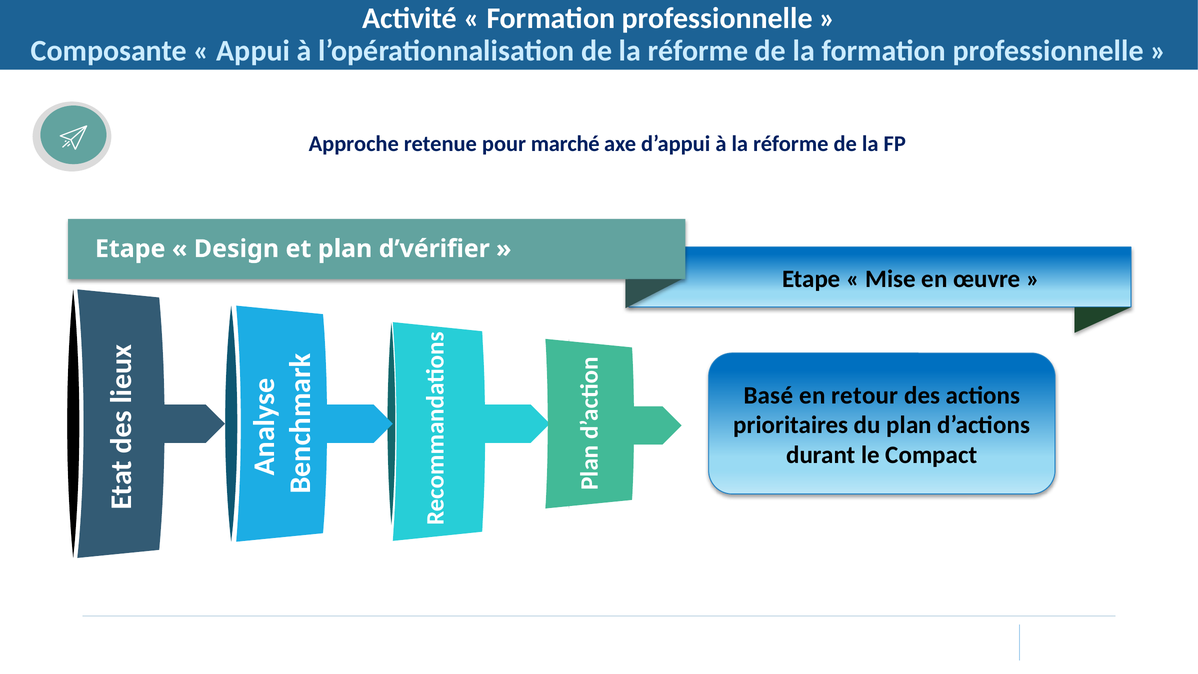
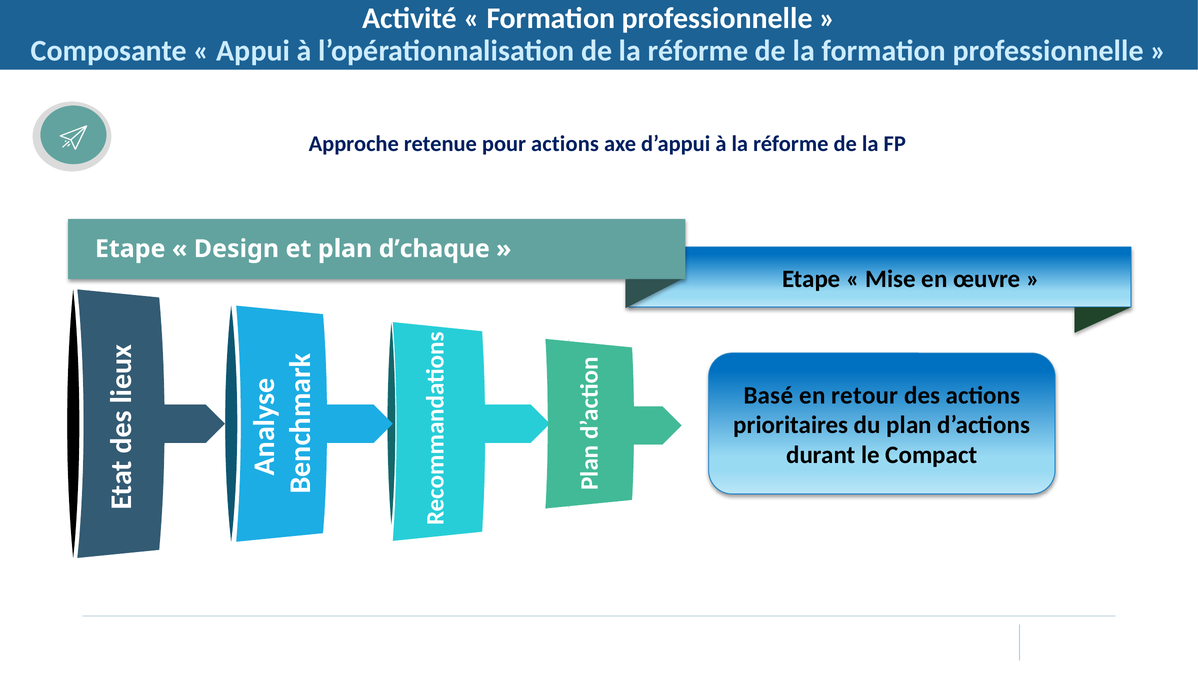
pour marché: marché -> actions (565, 144)
d’vérifier: d’vérifier -> d’chaque (434, 249)
